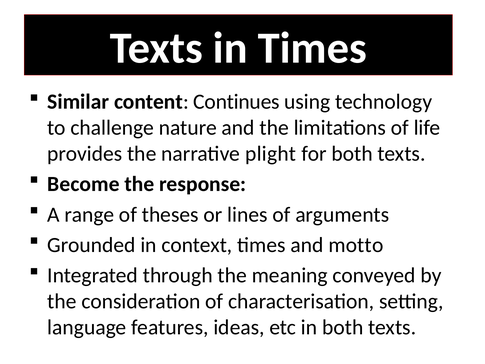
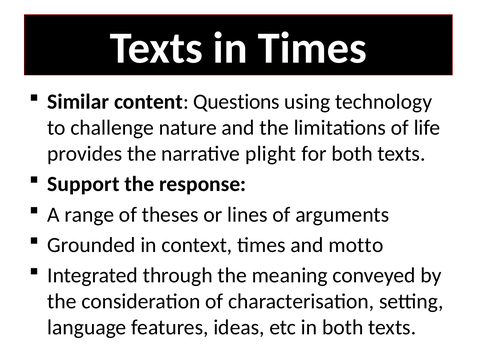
Continues: Continues -> Questions (237, 102)
Become: Become -> Support (83, 184)
